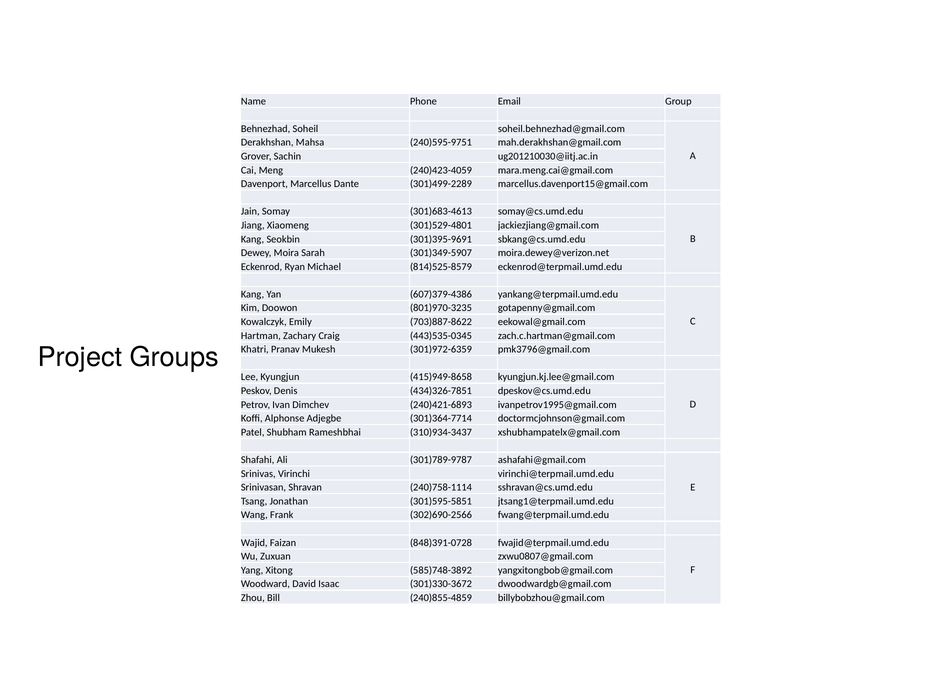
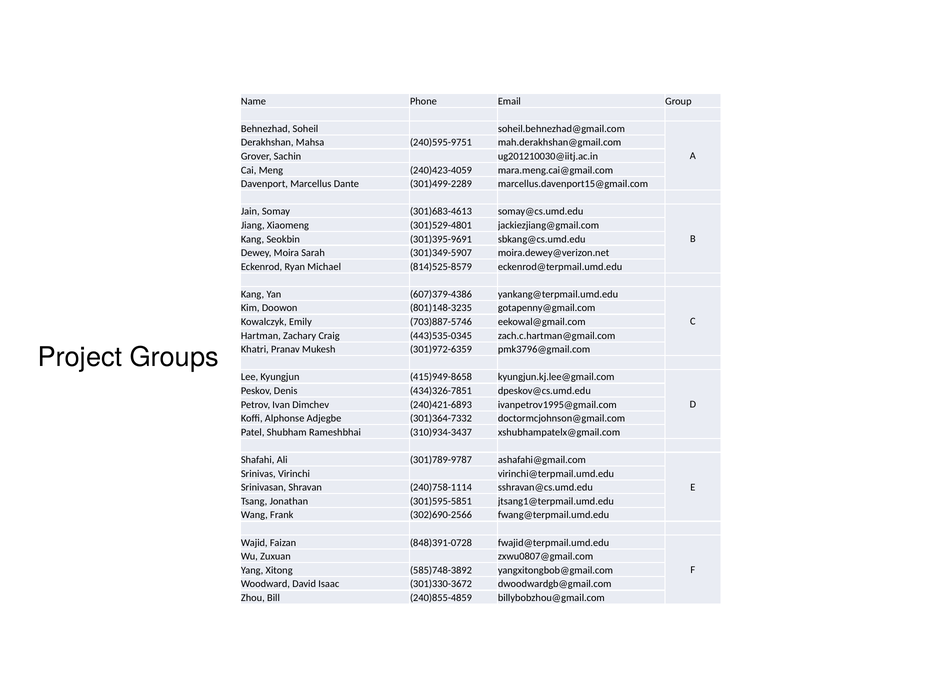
801)970-3235: 801)970-3235 -> 801)148-3235 (441, 308)
703)887-8622: 703)887-8622 -> 703)887-5746 (441, 322)
301)364-7714: 301)364-7714 -> 301)364-7332 (441, 418)
